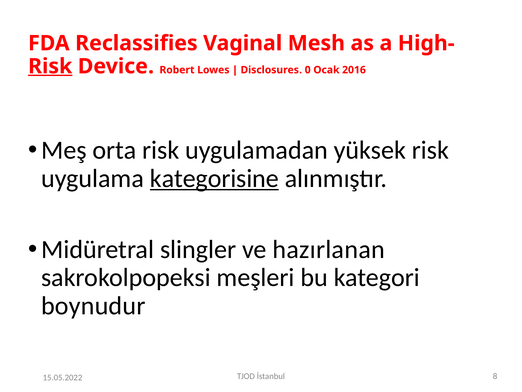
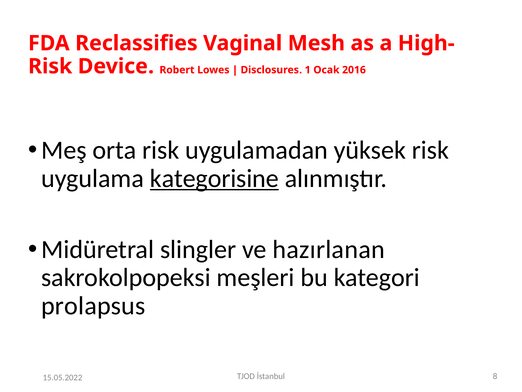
Risk underline: present -> none (50, 66)
0: 0 -> 1 (308, 70)
boynudur: boynudur -> prolapsus (93, 306)
